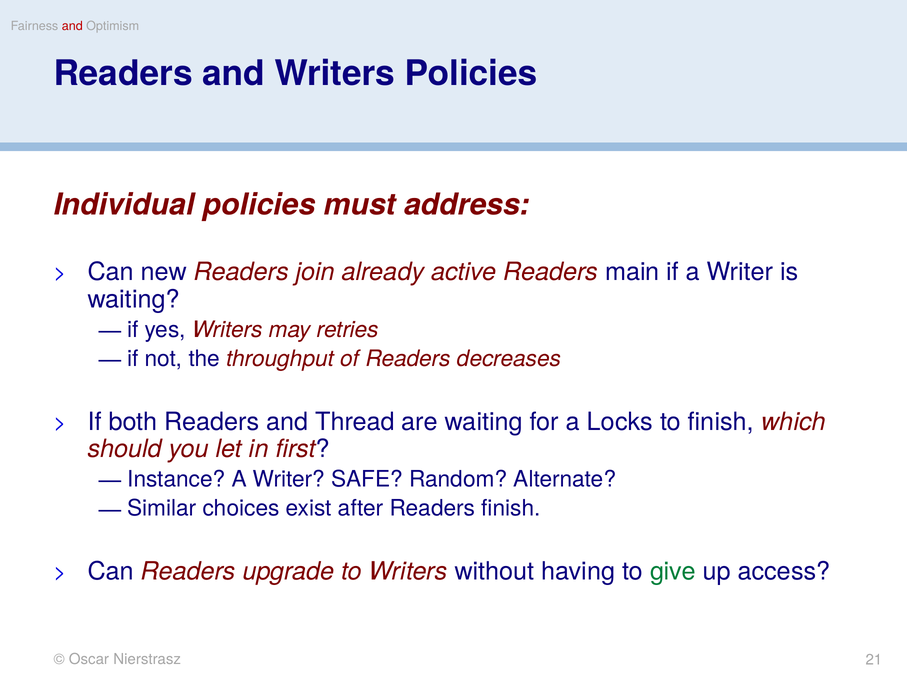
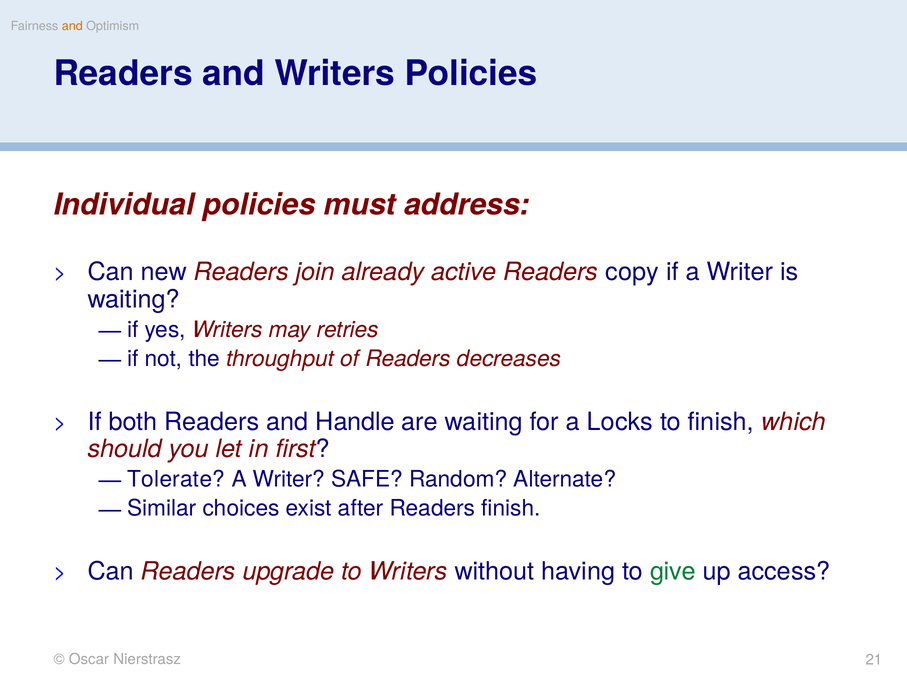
and colour: red -> orange (72, 26)
main: main -> copy (632, 272)
Thread: Thread -> Handle (355, 422)
Instance: Instance -> Tolerate (176, 480)
